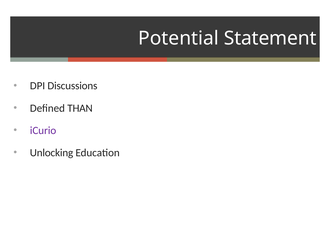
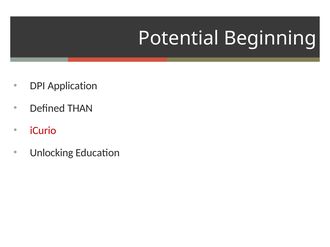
Statement: Statement -> Beginning (270, 38)
Discussions: Discussions -> Application (72, 86)
iCurio colour: purple -> red (43, 131)
